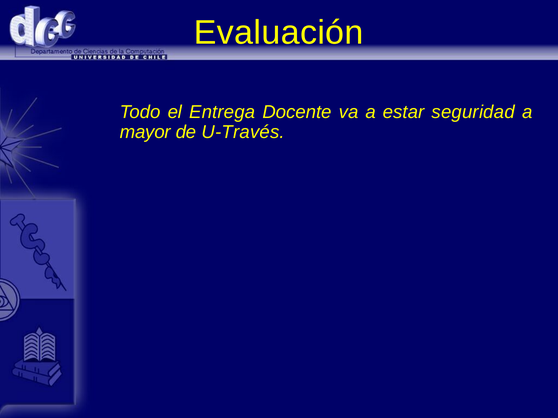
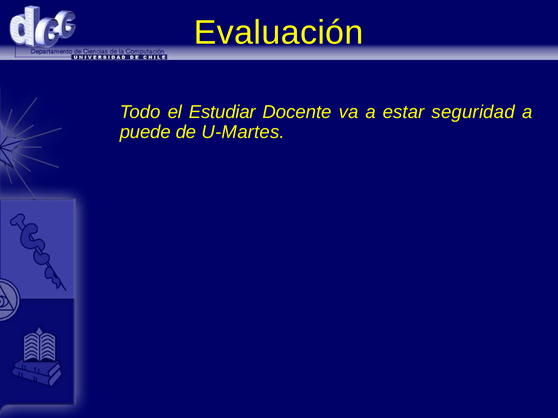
Entrega: Entrega -> Estudiar (222, 112)
mayor: mayor -> puede (145, 132)
U-Través: U-Través -> U-Martes (243, 132)
